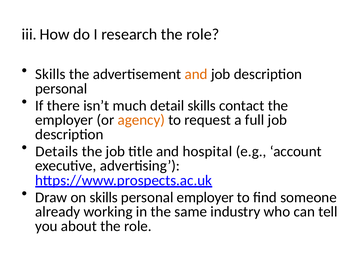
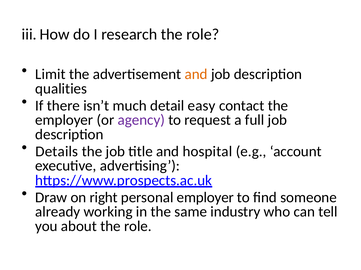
Skills: Skills -> Limit (50, 74)
personal: personal -> qualities (61, 89)
detail skills: skills -> easy (202, 106)
agency colour: orange -> purple (141, 120)
on skills: skills -> right (104, 198)
